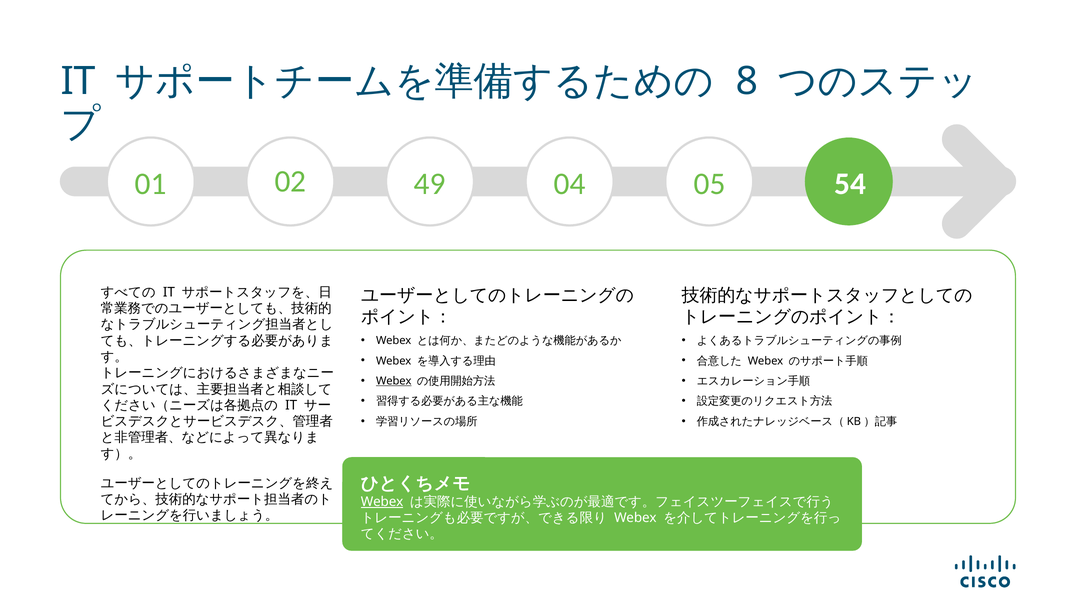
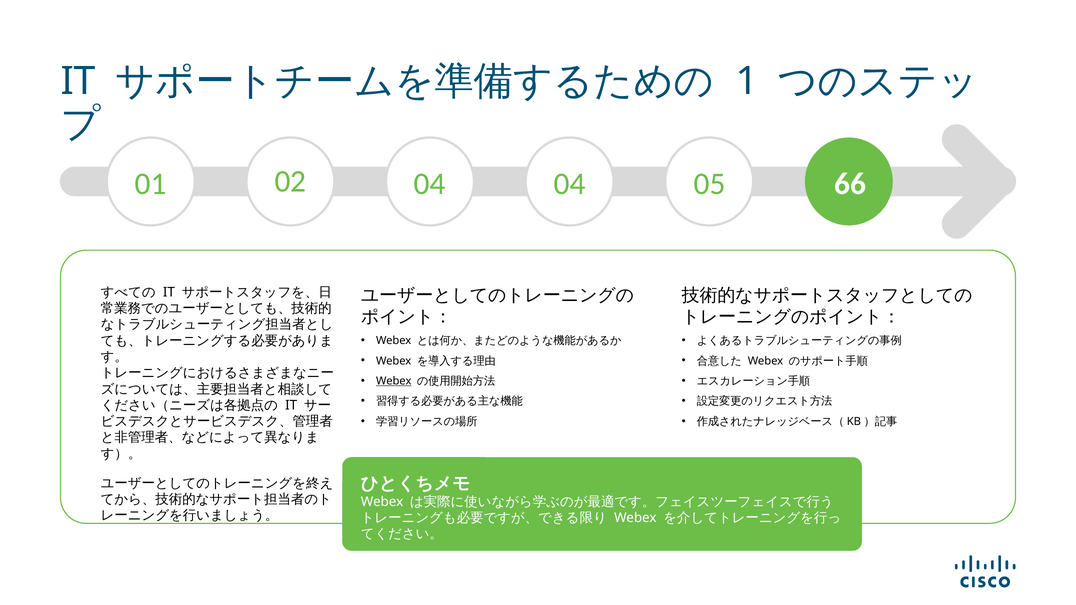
8: 8 -> 1 (747, 81)
01 49: 49 -> 04 (430, 184)
54: 54 -> 66 (850, 184)
Webex underline: present -> none (382, 502)
